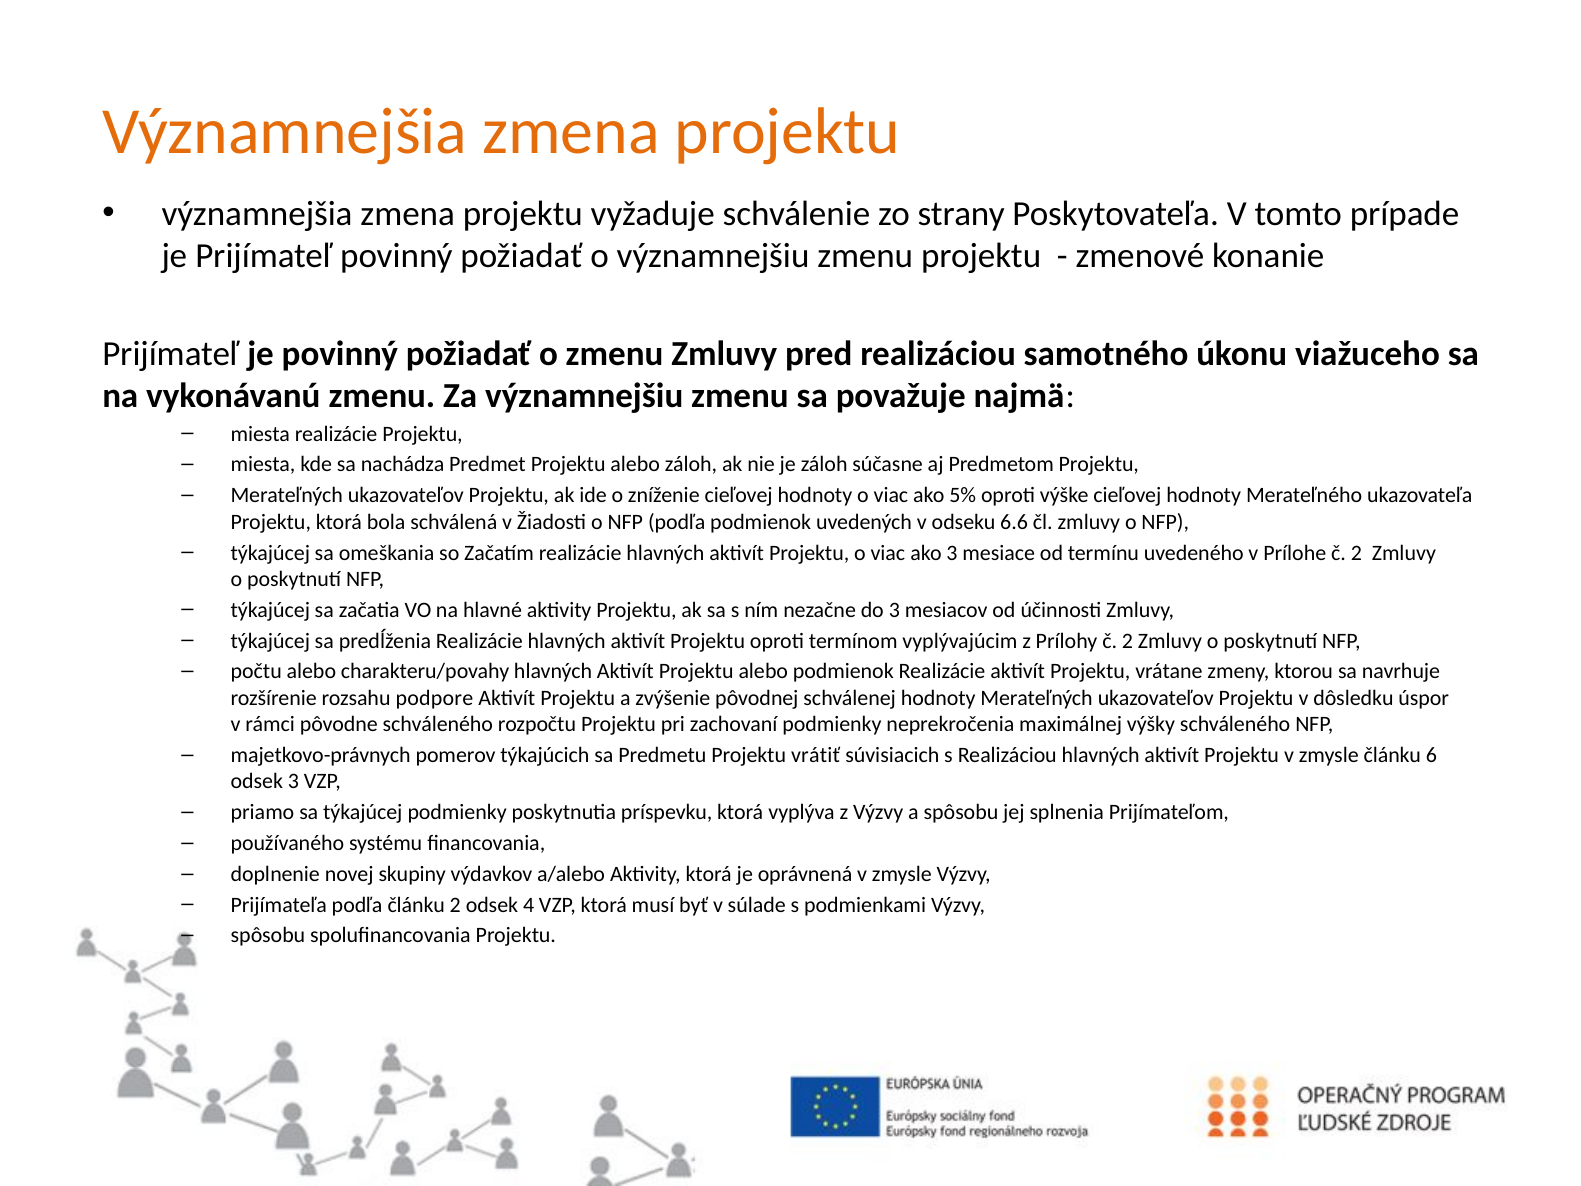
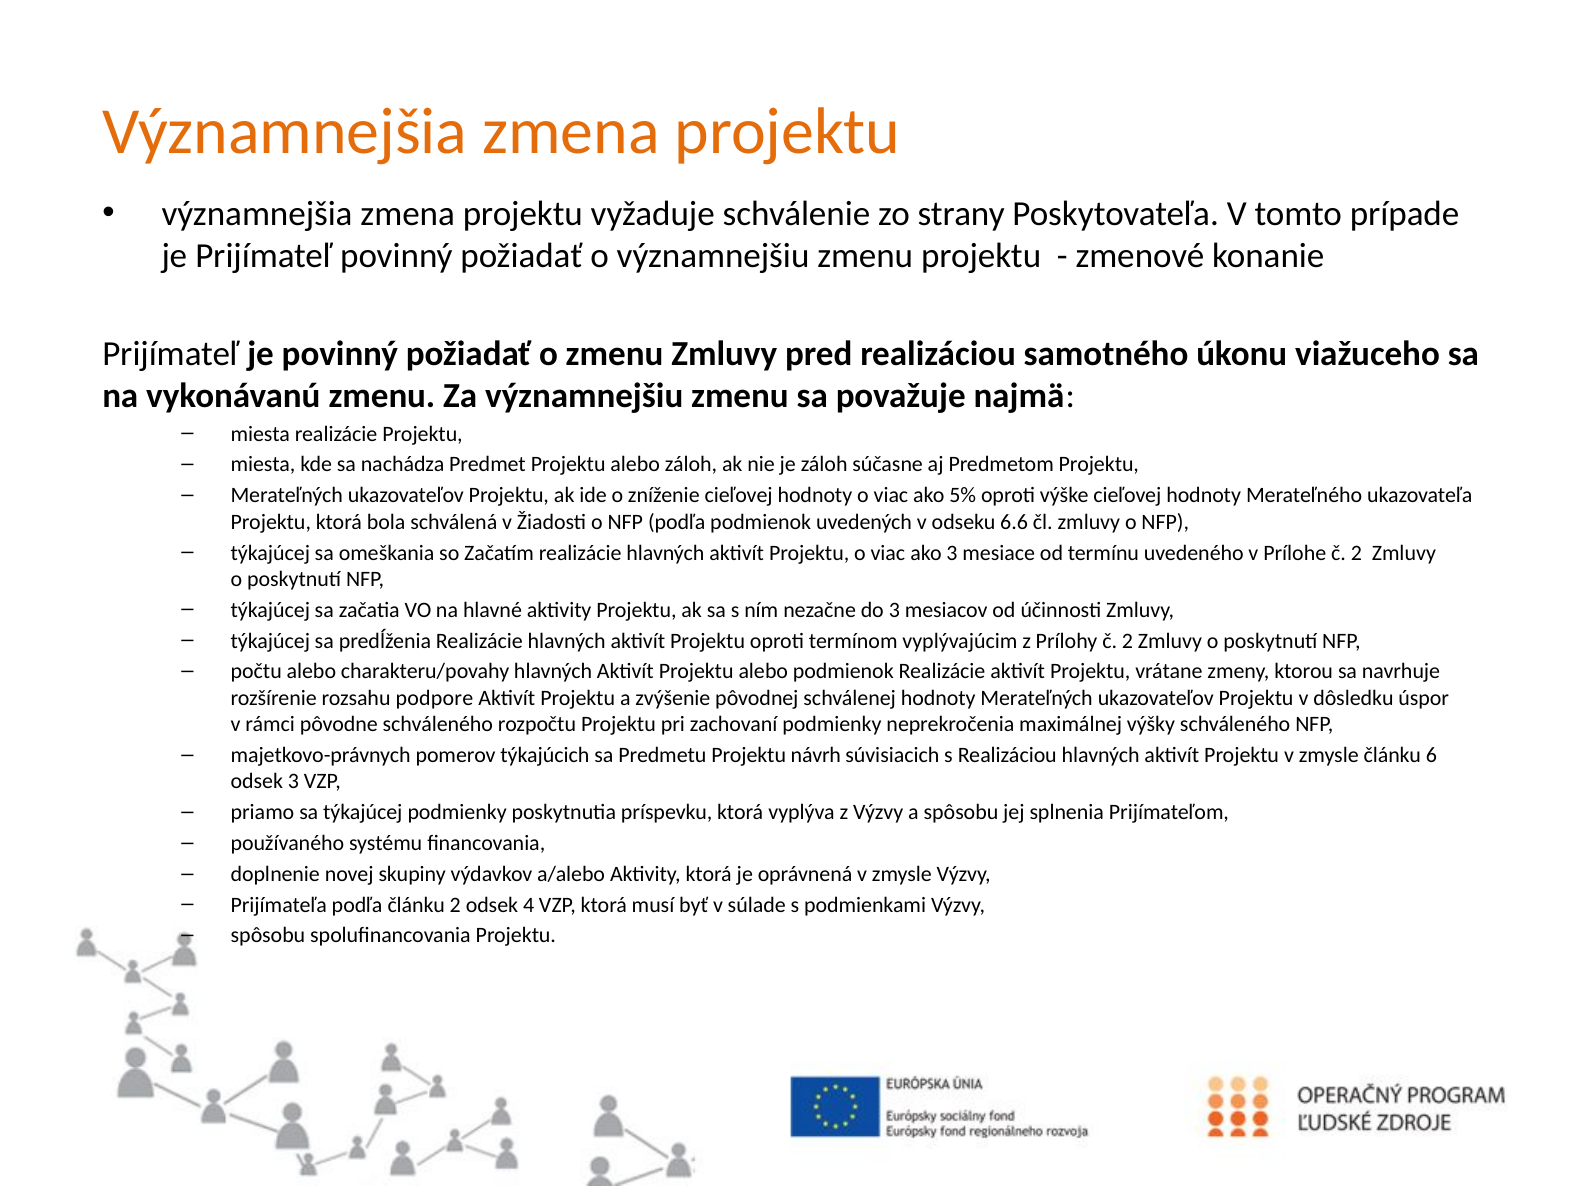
vrátiť: vrátiť -> návrh (816, 755)
